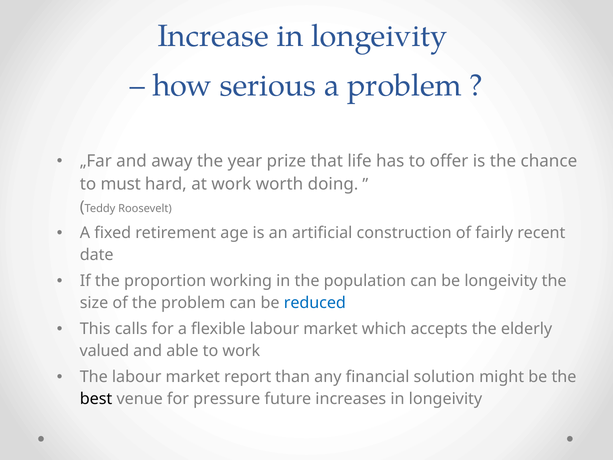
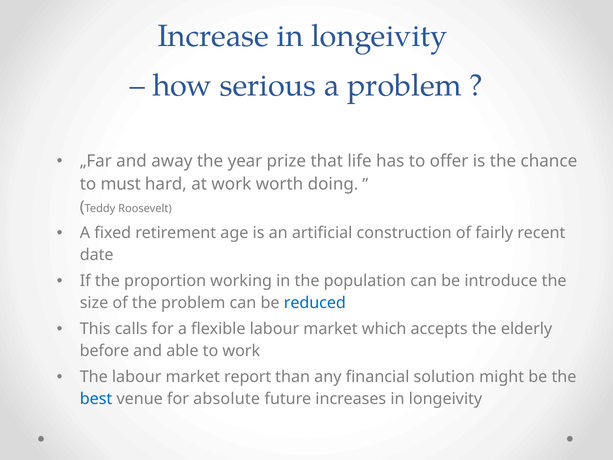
be longeivity: longeivity -> introduce (501, 281)
valued: valued -> before (104, 351)
best colour: black -> blue (96, 399)
pressure: pressure -> absolute (227, 399)
